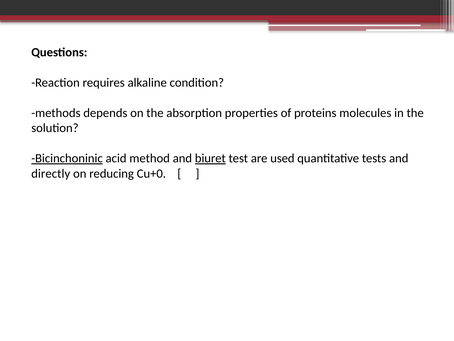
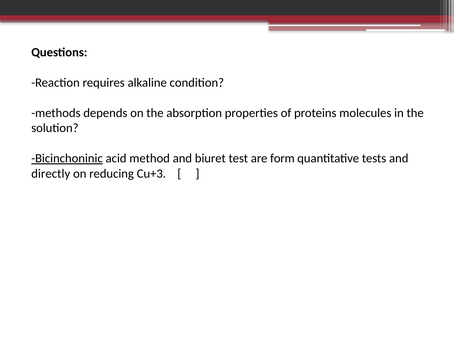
biuret underline: present -> none (210, 158)
used: used -> form (282, 158)
Cu+0: Cu+0 -> Cu+3 (151, 173)
